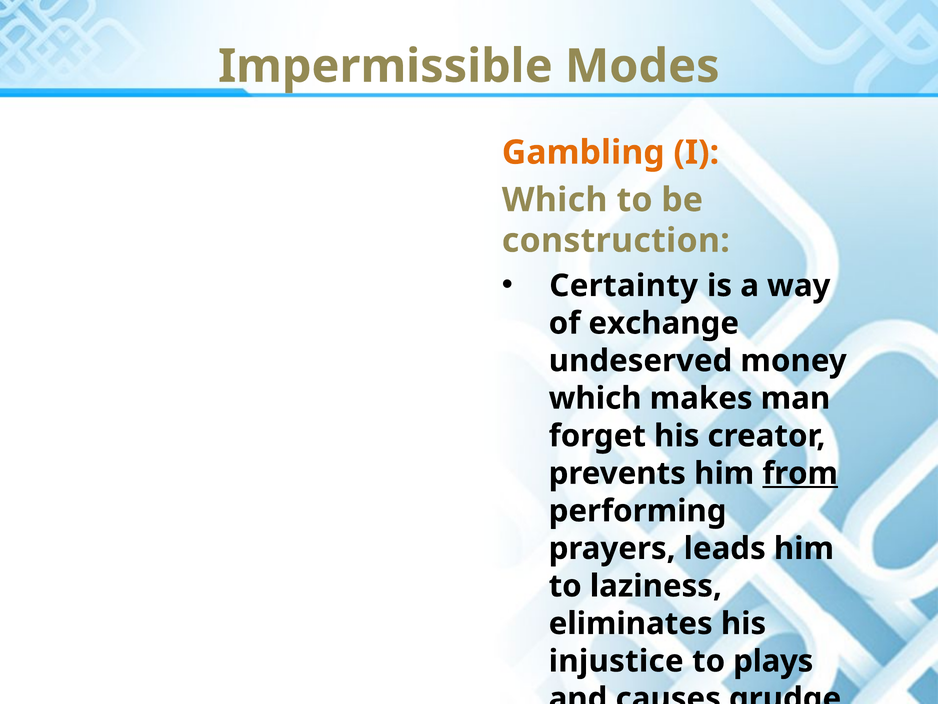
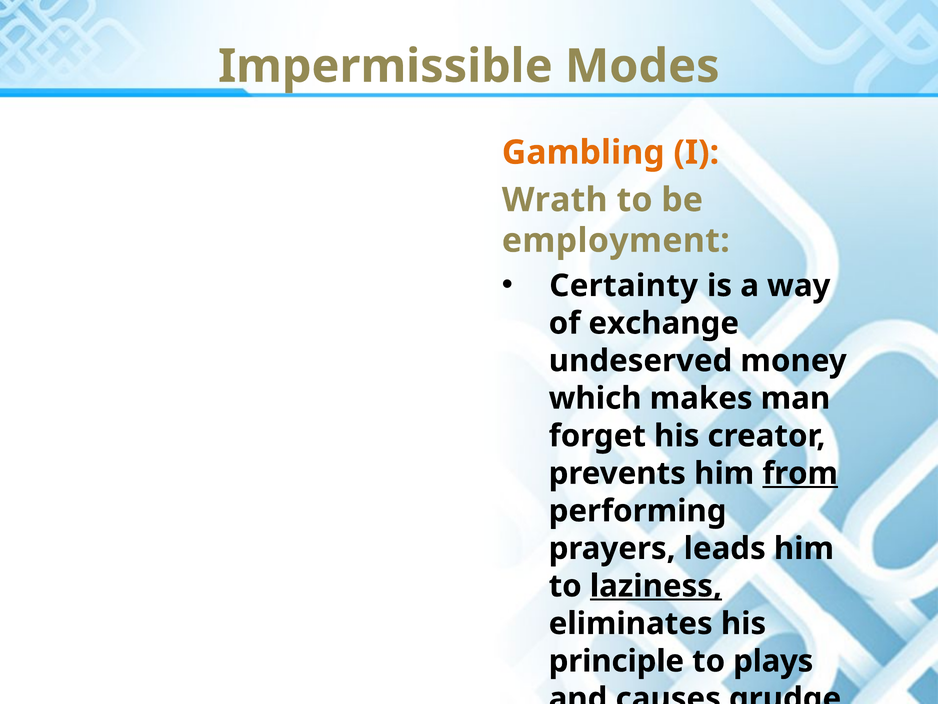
Which: Which -> Wrath (555, 200)
construction: construction -> employment (616, 240)
laziness underline: none -> present (656, 586)
injustice: injustice -> principle (616, 661)
